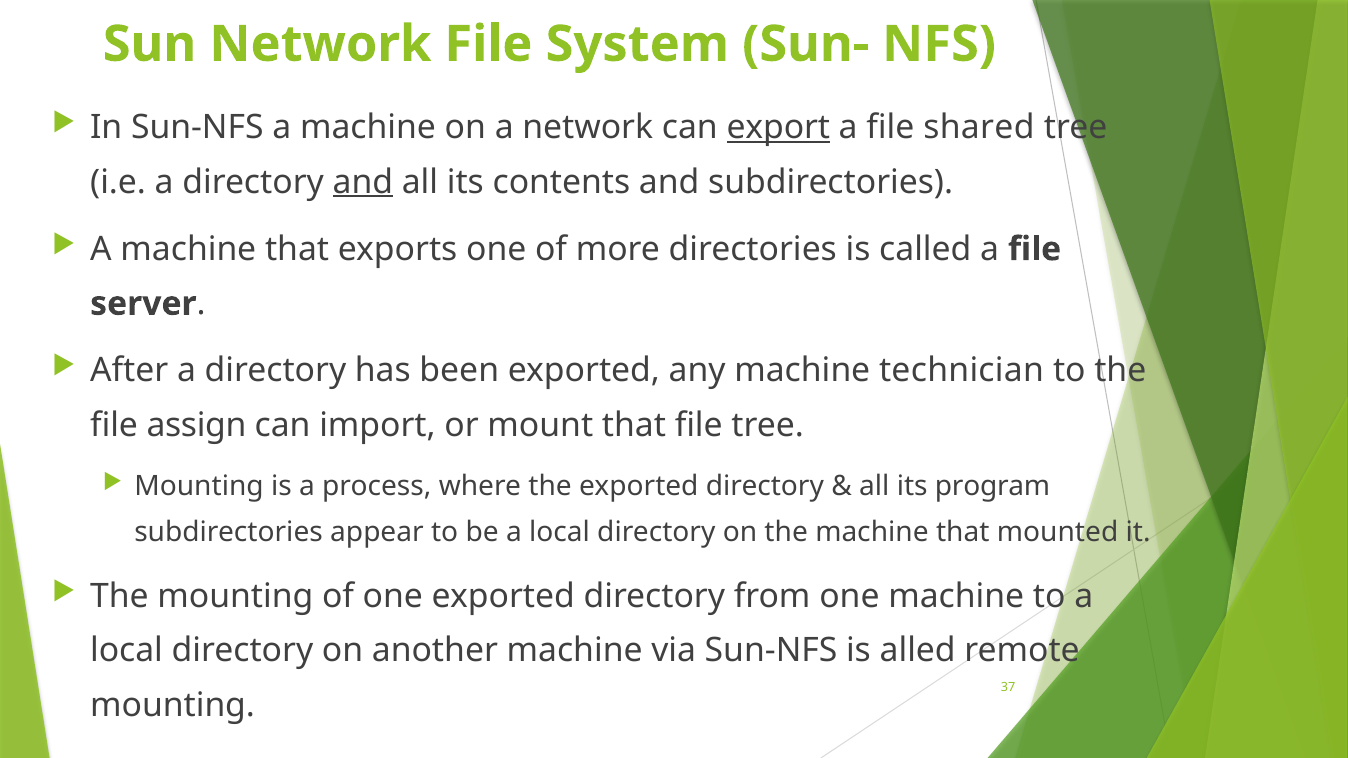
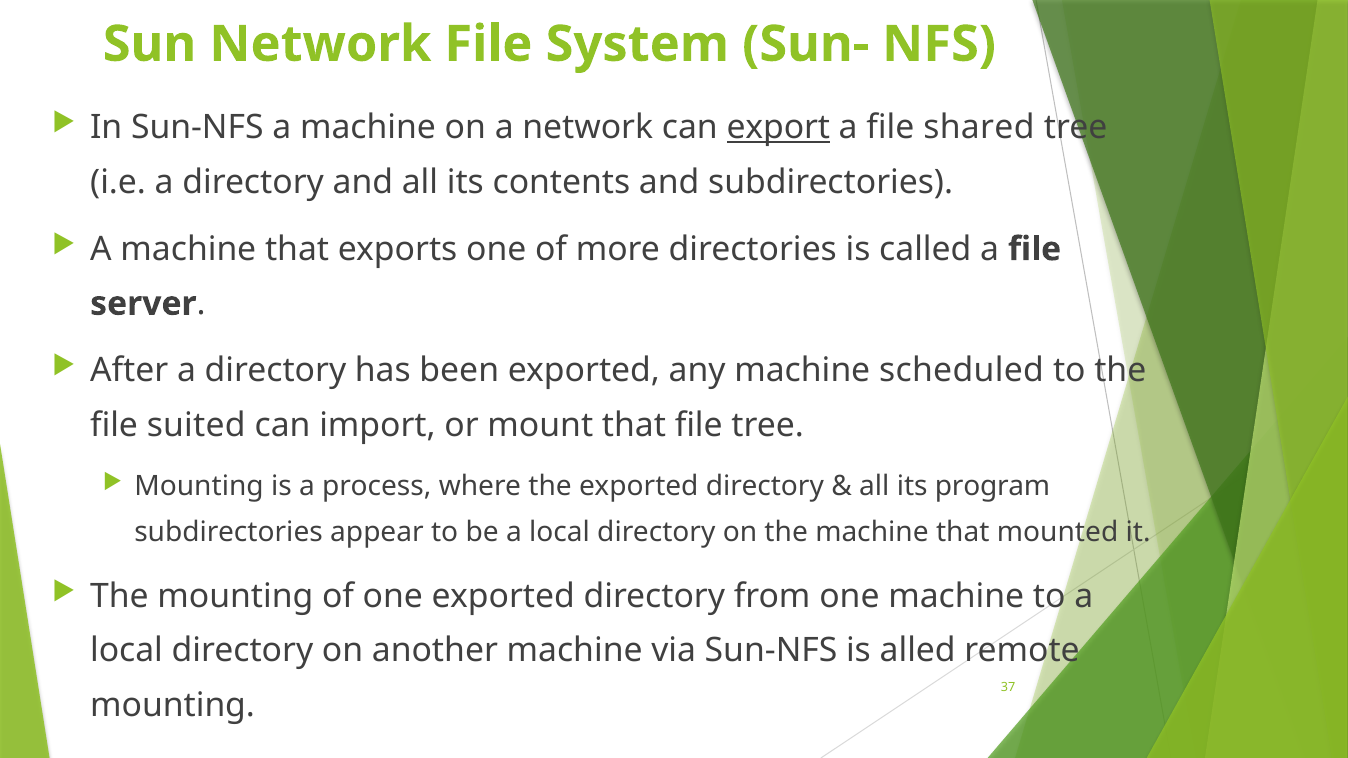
and underline: present -> none (363, 182)
technician: technician -> scheduled (961, 371)
assign: assign -> suited (196, 426)
